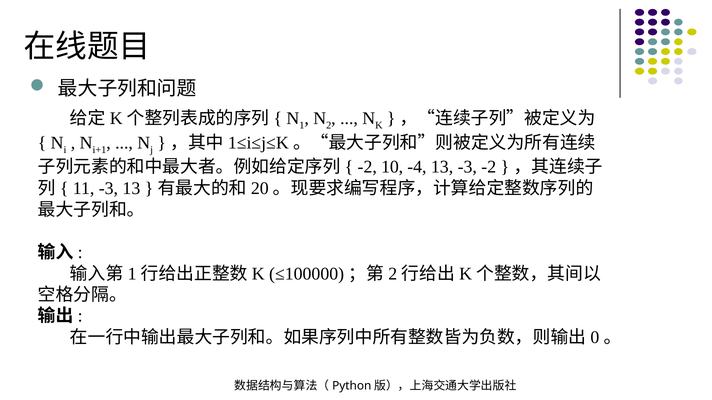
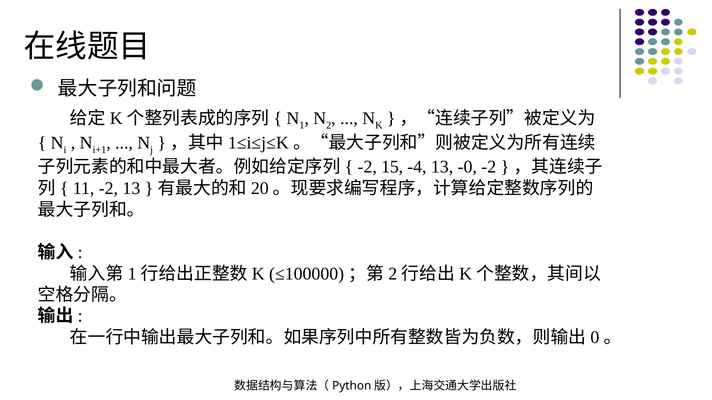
10: 10 -> 15 (392, 167)
13 -3: -3 -> -0 (467, 167)
11 -3: -3 -> -2 (108, 189)
